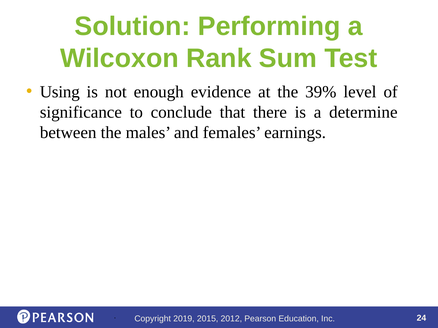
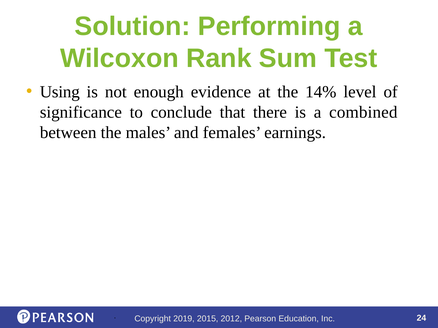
39%: 39% -> 14% (321, 92)
determine: determine -> combined (363, 112)
